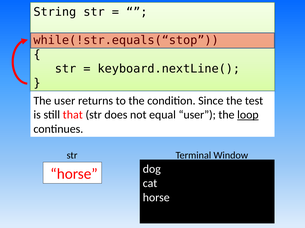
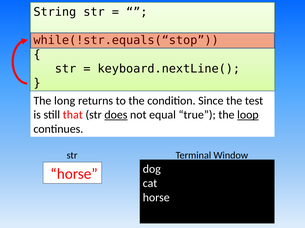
The user: user -> long (65, 101)
does underline: none -> present (116, 115)
equal user: user -> true (197, 115)
